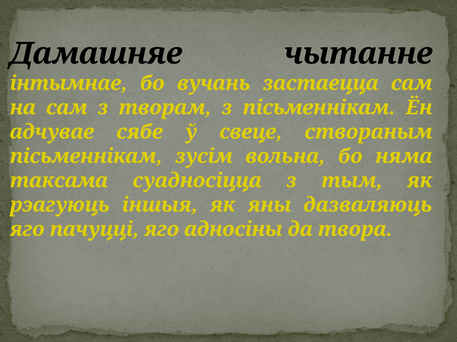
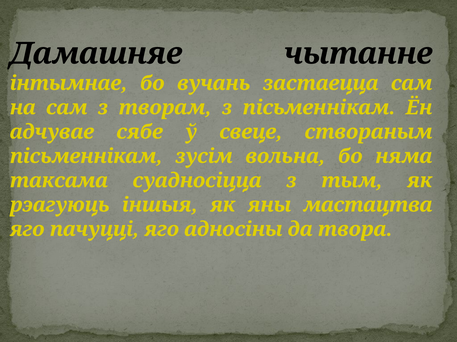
дазваляюць: дазваляюць -> мастацтва (368, 205)
